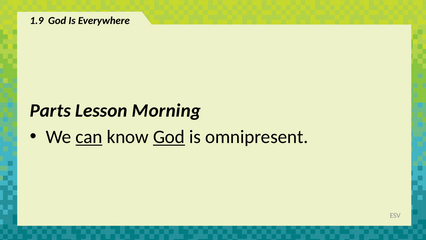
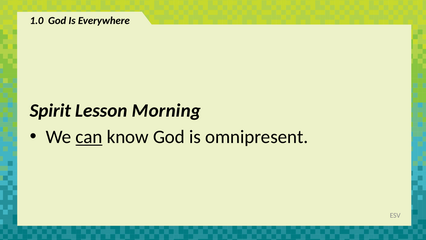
1.9: 1.9 -> 1.0 (37, 21)
Parts: Parts -> Spirit (50, 111)
God underline: present -> none (169, 137)
